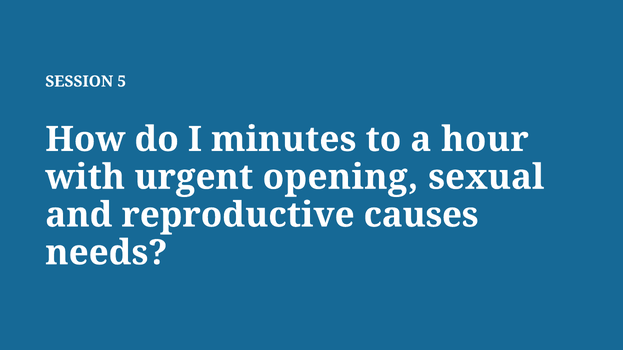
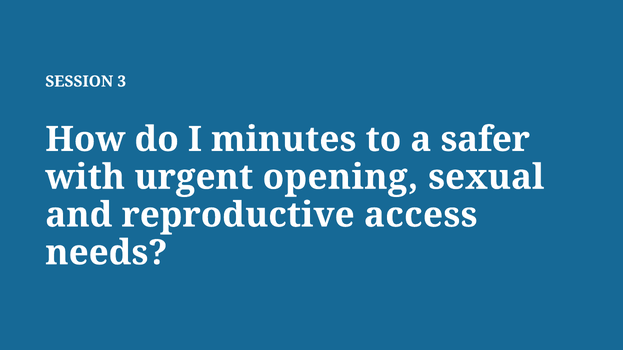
5: 5 -> 3 (122, 82)
hour: hour -> safer (485, 140)
causes: causes -> access (421, 215)
